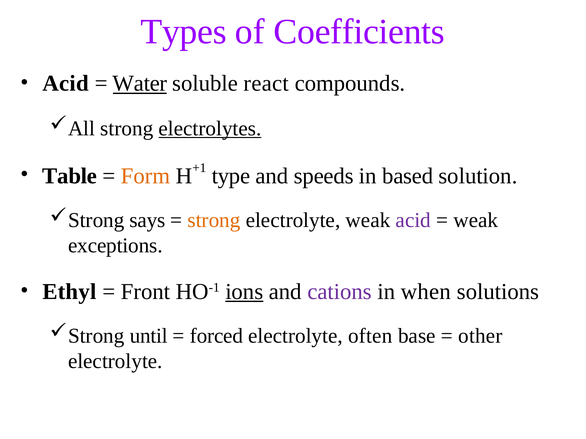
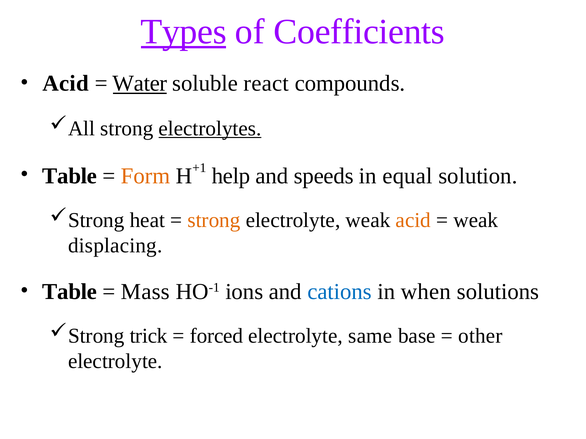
Types underline: none -> present (184, 32)
type: type -> help (231, 176)
based: based -> equal (407, 176)
says: says -> heat (147, 220)
acid colour: purple -> orange (413, 220)
exceptions: exceptions -> displacing (115, 246)
Ethyl: Ethyl -> Table (70, 292)
Front: Front -> Mass (145, 292)
ions underline: present -> none (244, 292)
cations colour: purple -> blue (340, 292)
until: until -> trick (149, 336)
often: often -> same (370, 336)
